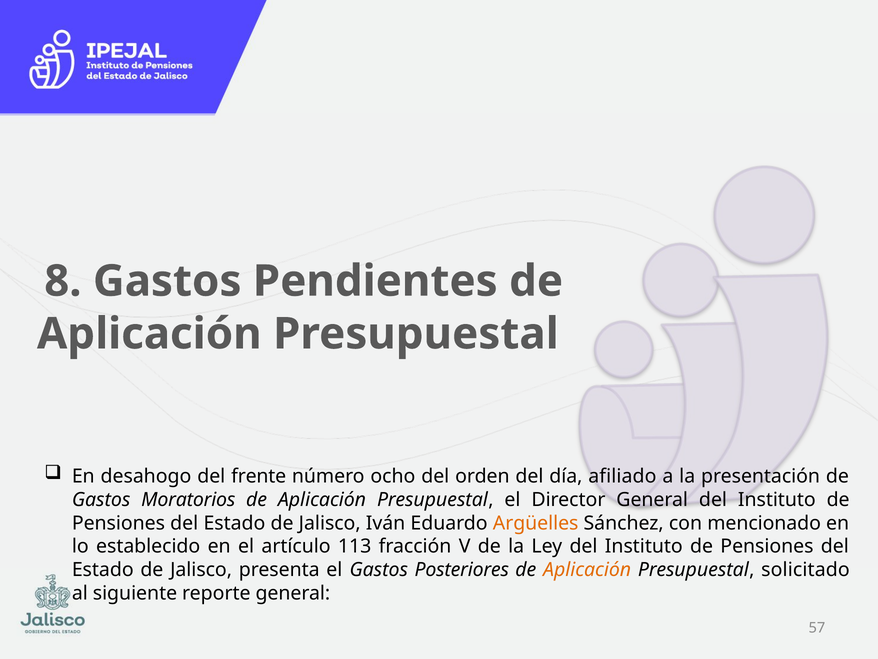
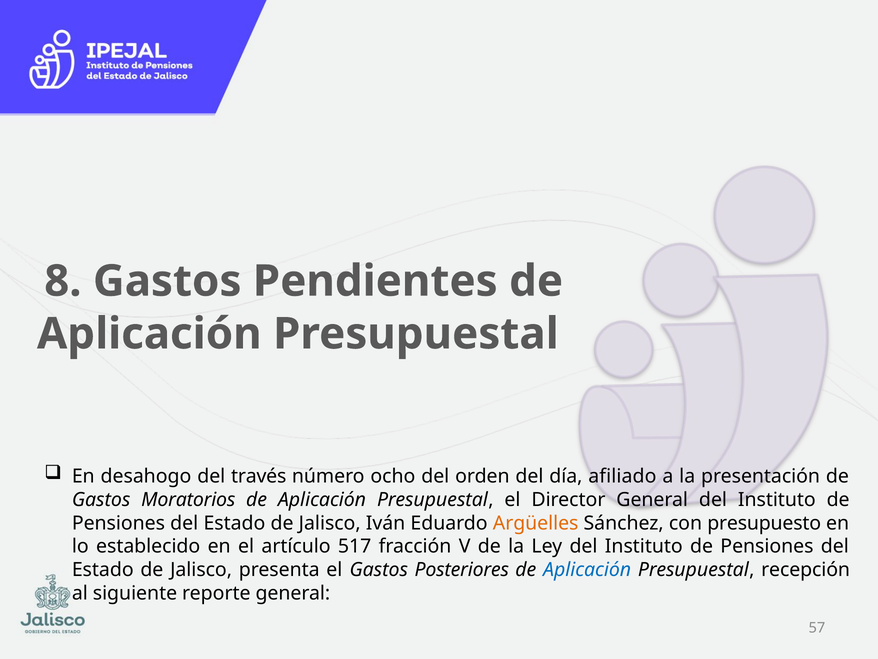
frente: frente -> través (259, 476)
mencionado: mencionado -> presupuesto (764, 523)
113: 113 -> 517 (355, 546)
Aplicación colour: orange -> blue (587, 569)
solicitado: solicitado -> recepción (806, 569)
